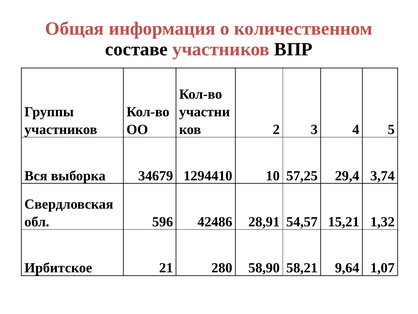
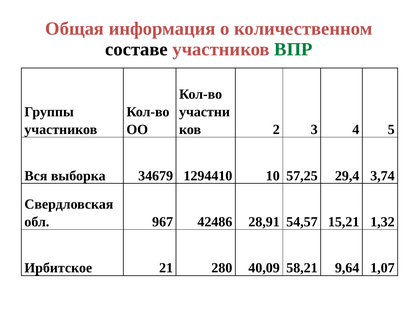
ВПР colour: black -> green (293, 49)
596: 596 -> 967 (163, 222)
58,90: 58,90 -> 40,09 (264, 268)
